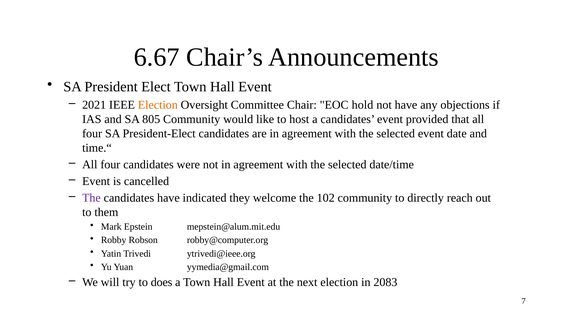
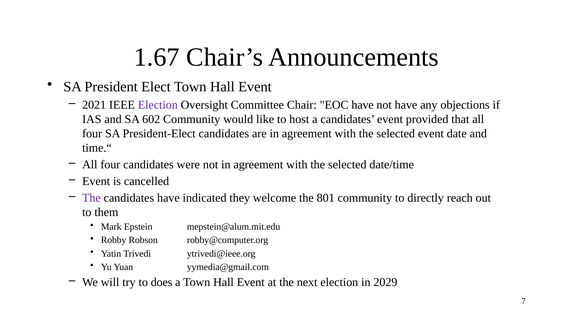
6.67: 6.67 -> 1.67 (157, 57)
Election colour: orange -> purple (158, 105)
EOC hold: hold -> have (363, 105)
805: 805 -> 602 (151, 119)
102: 102 -> 801 (326, 198)
2083: 2083 -> 2029 (385, 283)
